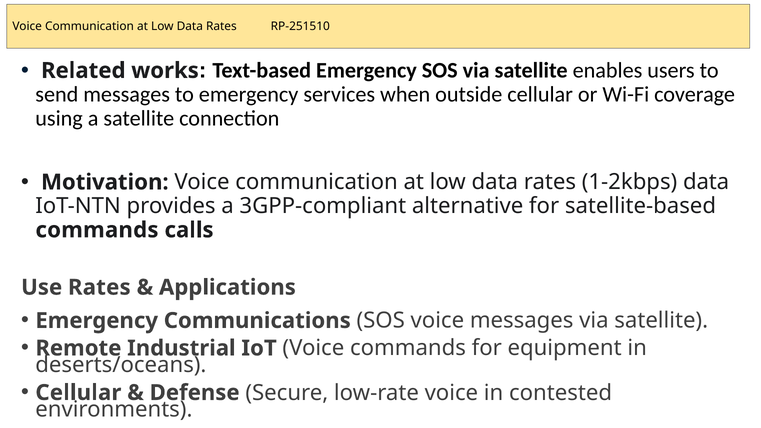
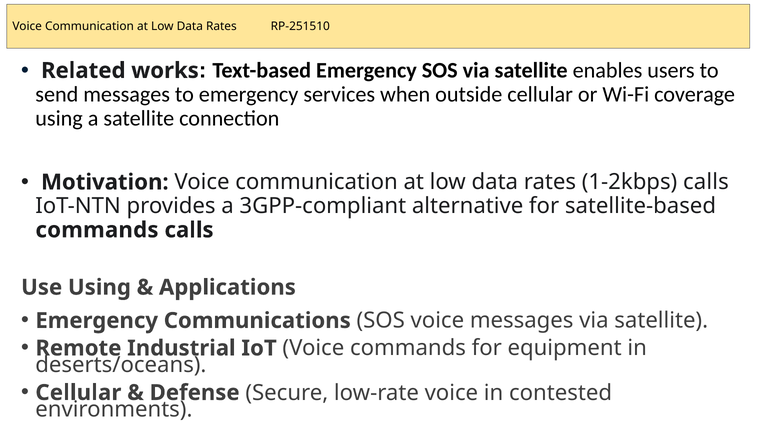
1-2kbps data: data -> calls (706, 182)
Use Rates: Rates -> Using (99, 287)
